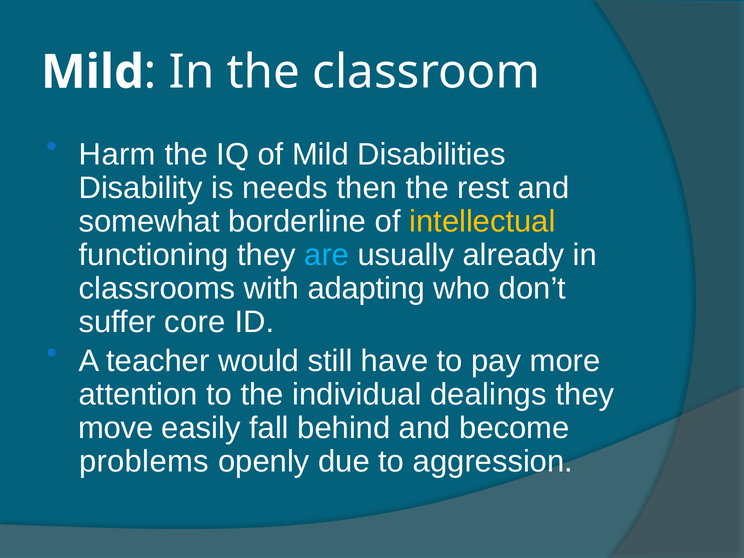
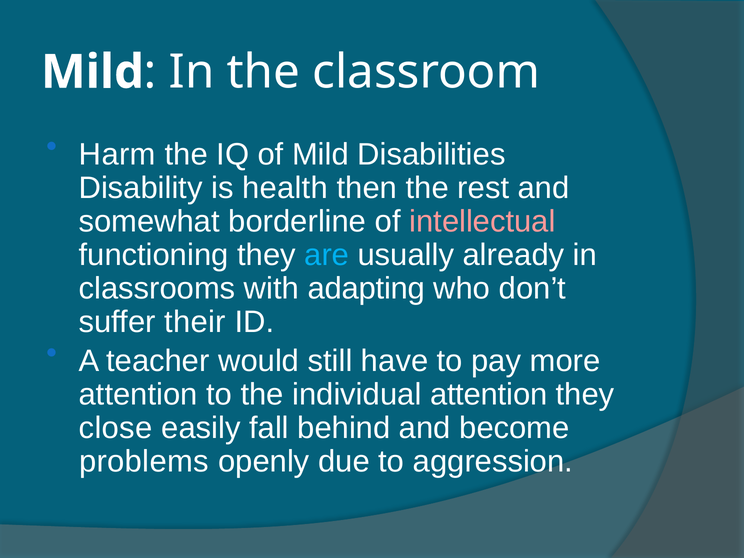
needs: needs -> health (285, 188)
intellectual colour: yellow -> pink (482, 222)
core: core -> their (195, 322)
individual dealings: dealings -> attention (489, 395)
move: move -> close (116, 428)
